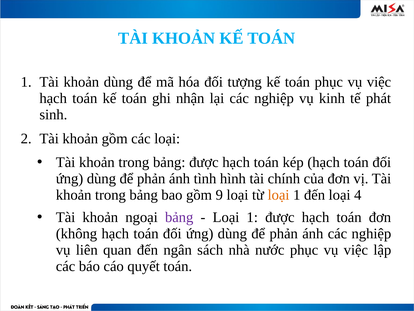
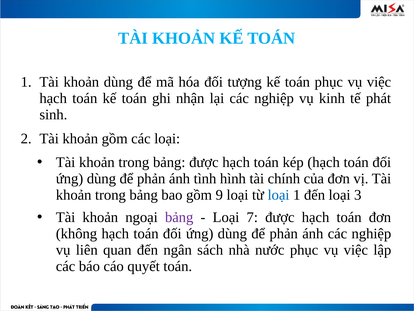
loại colour: orange -> blue (279, 195)
4: 4 -> 3 (358, 195)
1: 1 -> 7 (252, 217)
